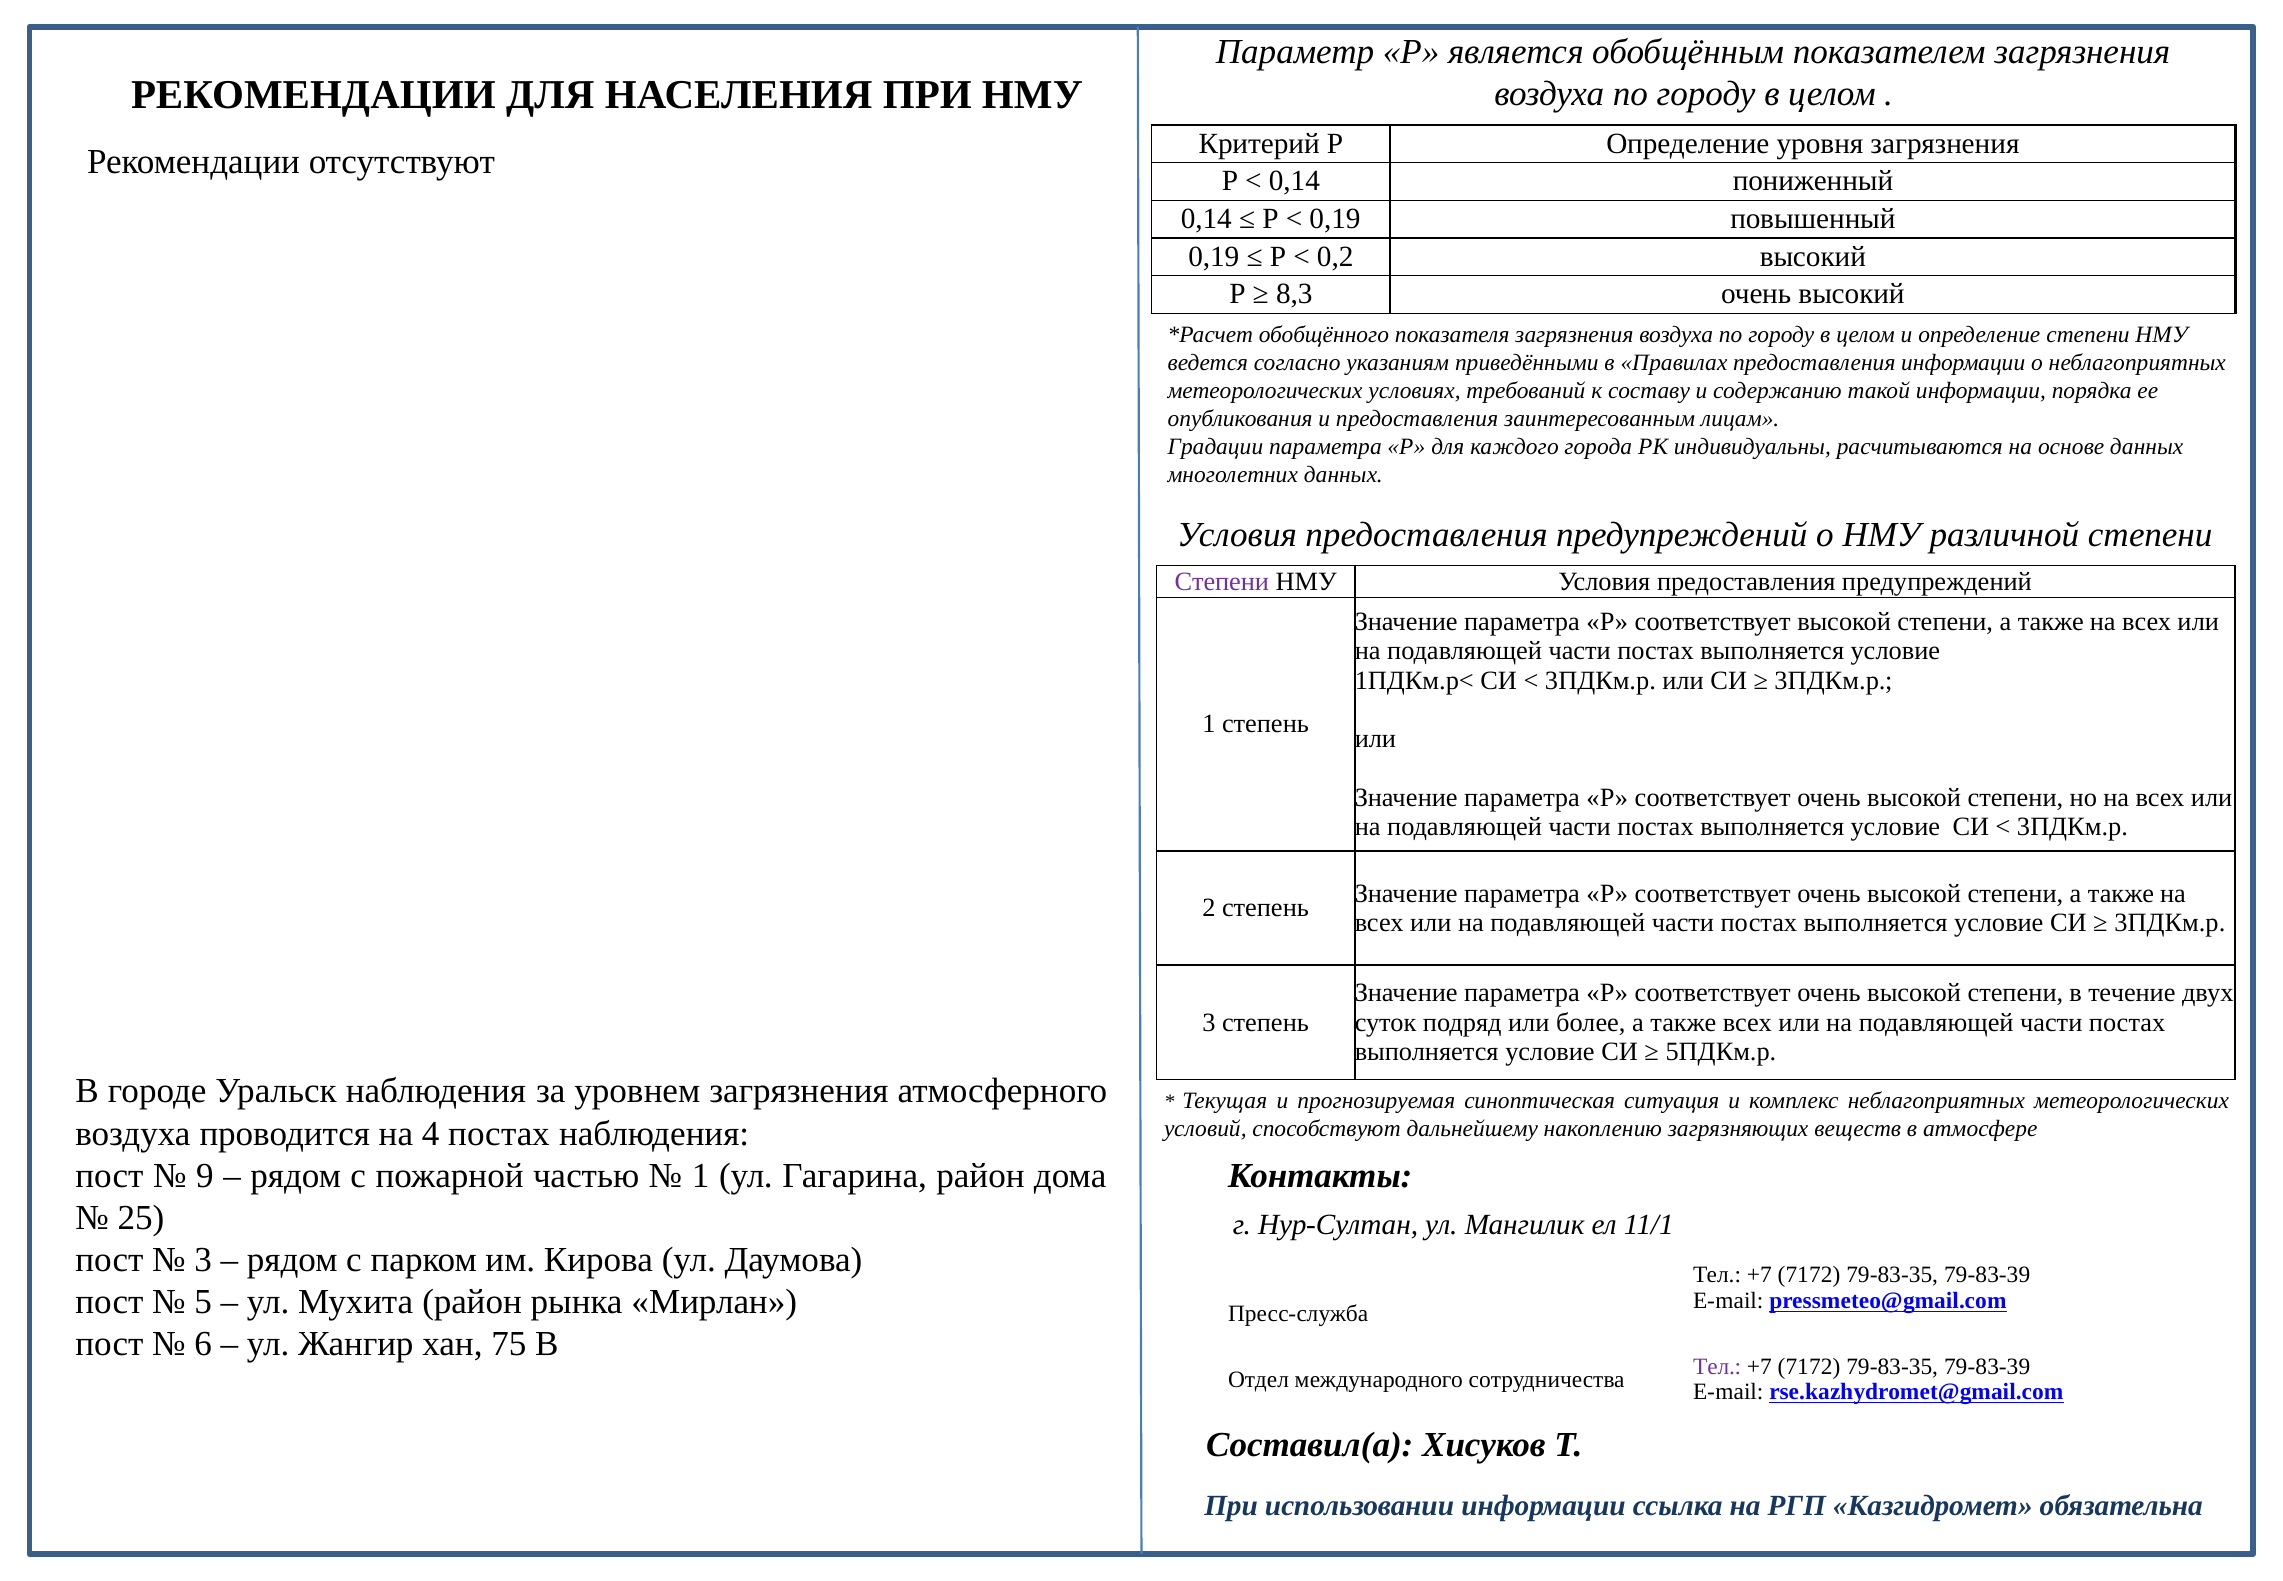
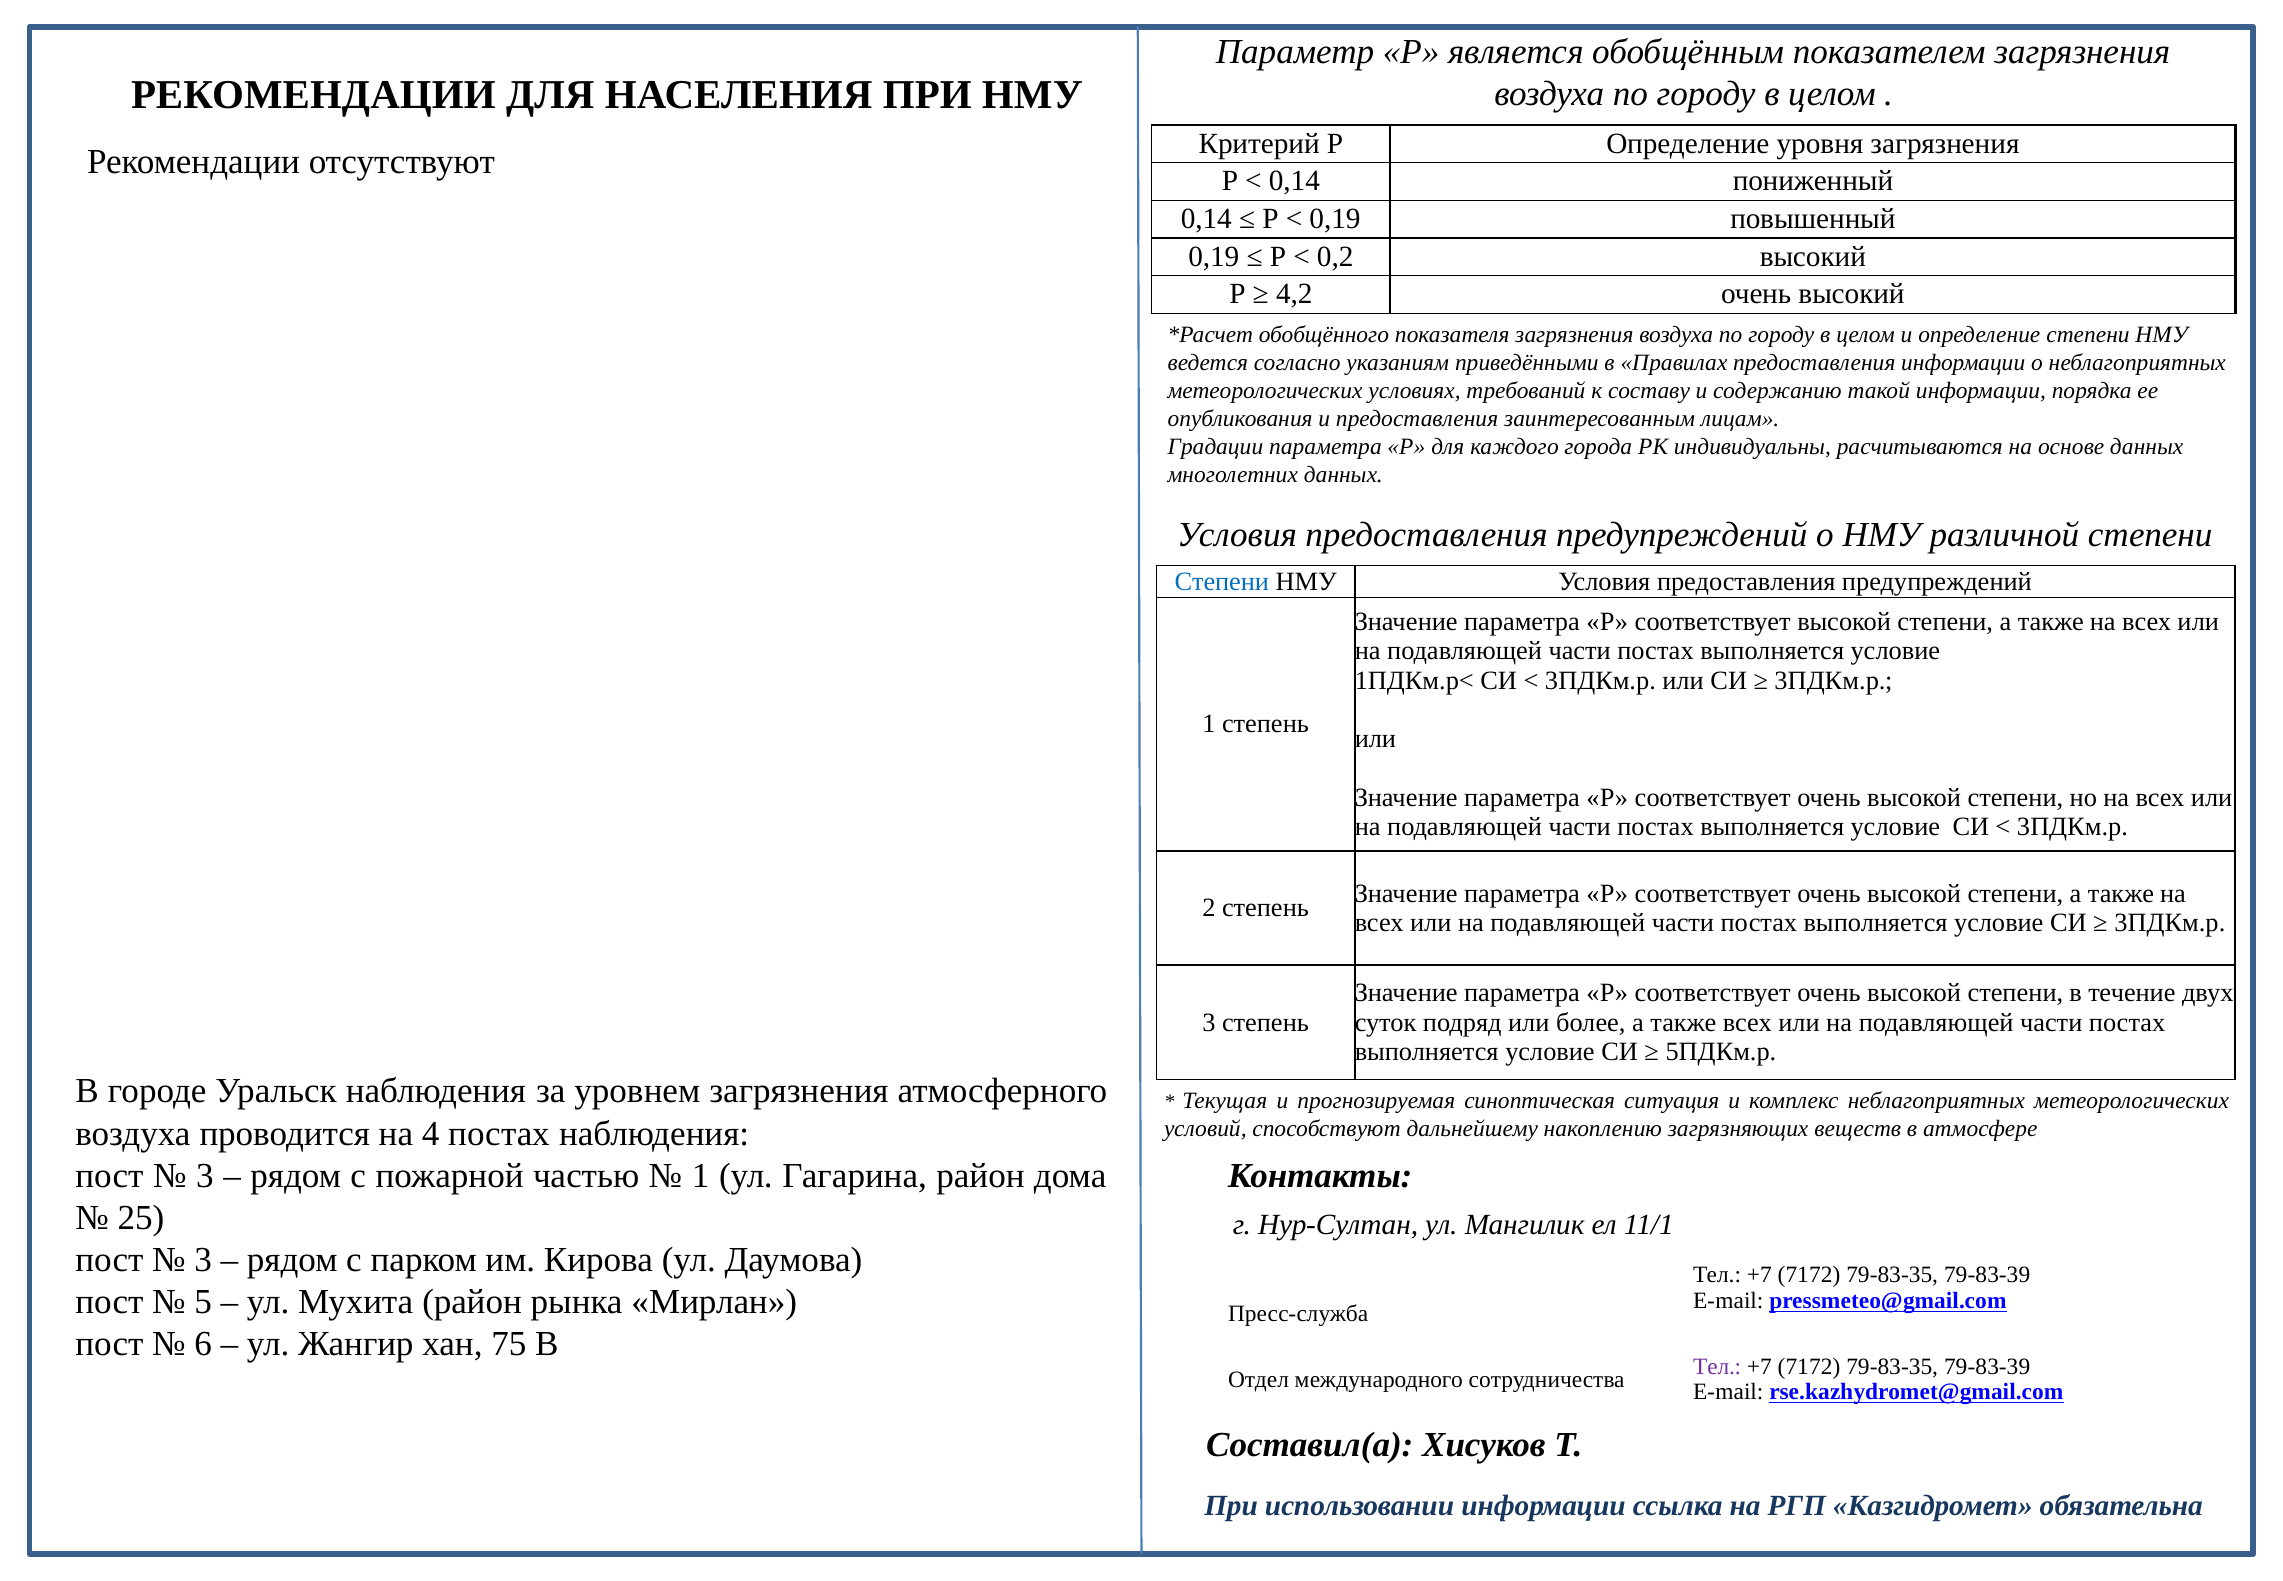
8,3: 8,3 -> 4,2 (1294, 294)
Степени colour: purple -> blue (1222, 581)
9: 9 -> 3 (205, 1175)
